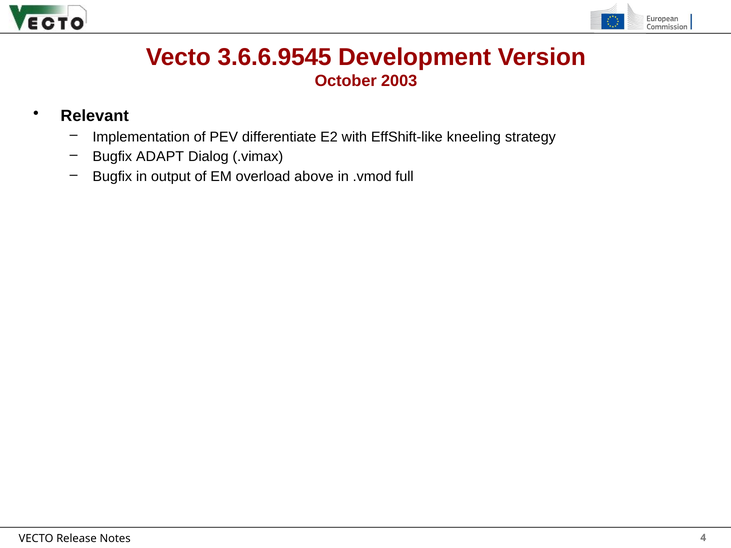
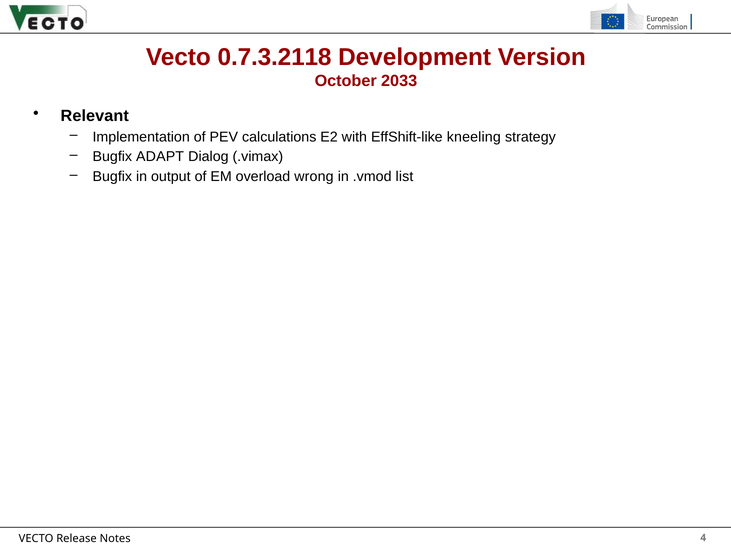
3.6.6.9545: 3.6.6.9545 -> 0.7.3.2118 (275, 57)
2003: 2003 -> 2033 (399, 81)
differentiate: differentiate -> calculations (279, 137)
above: above -> wrong (314, 177)
full: full -> list (404, 177)
